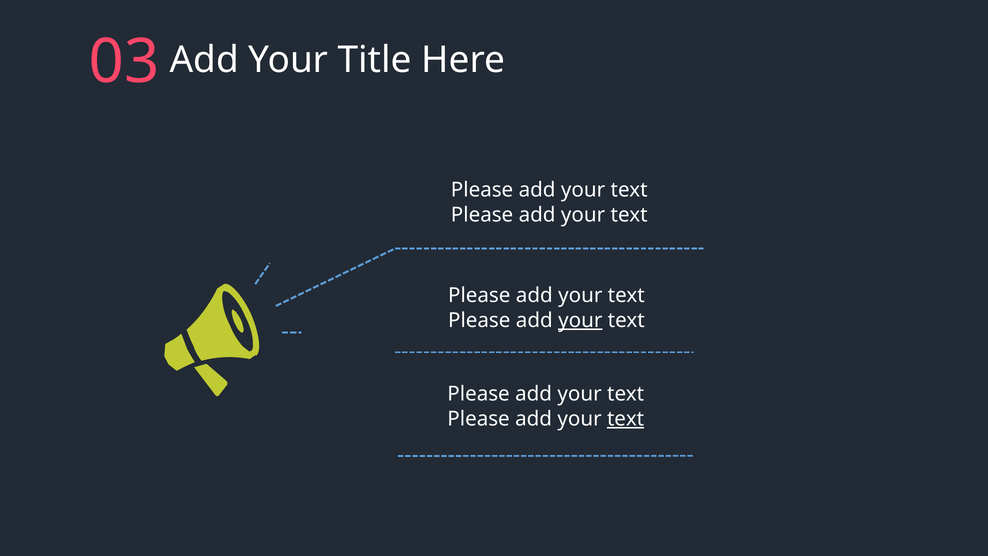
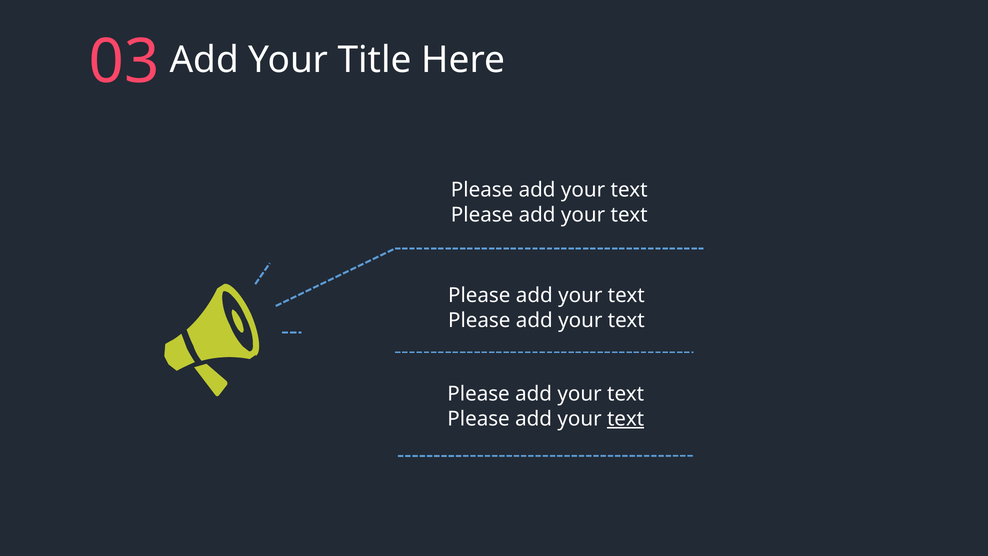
your underline: present -> none (580, 320)
